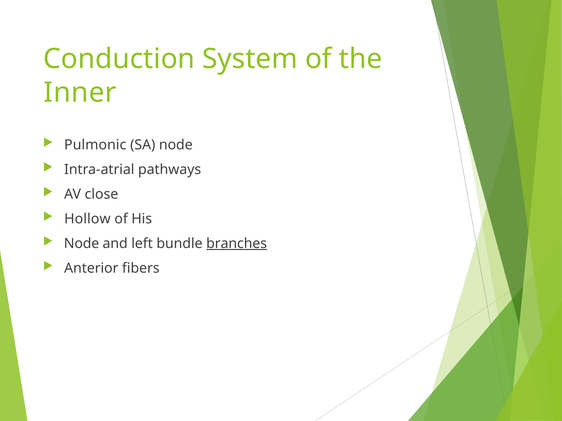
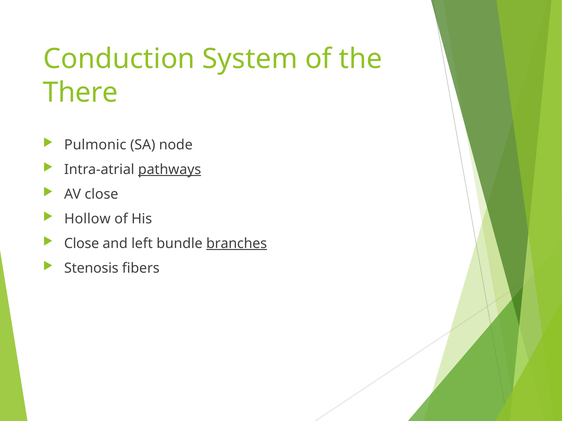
Inner: Inner -> There (80, 93)
pathways underline: none -> present (170, 170)
Node: Node -> Close (82, 244)
Anterior: Anterior -> Stenosis (91, 268)
